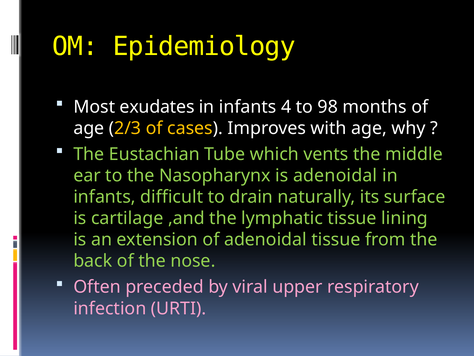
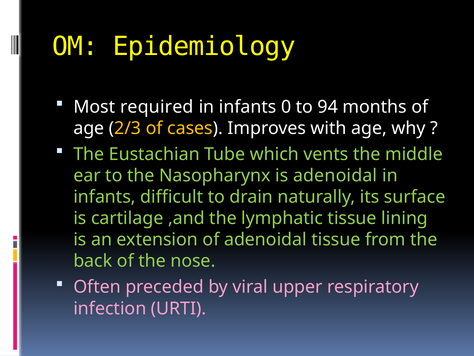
exudates: exudates -> required (157, 107)
4: 4 -> 0 (286, 107)
98: 98 -> 94 (328, 107)
